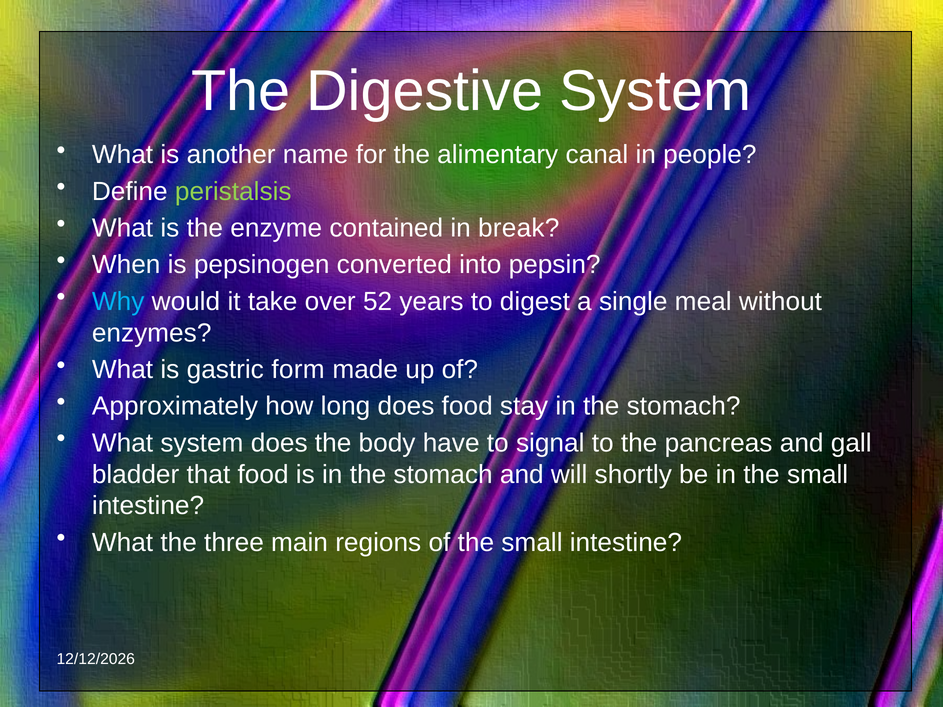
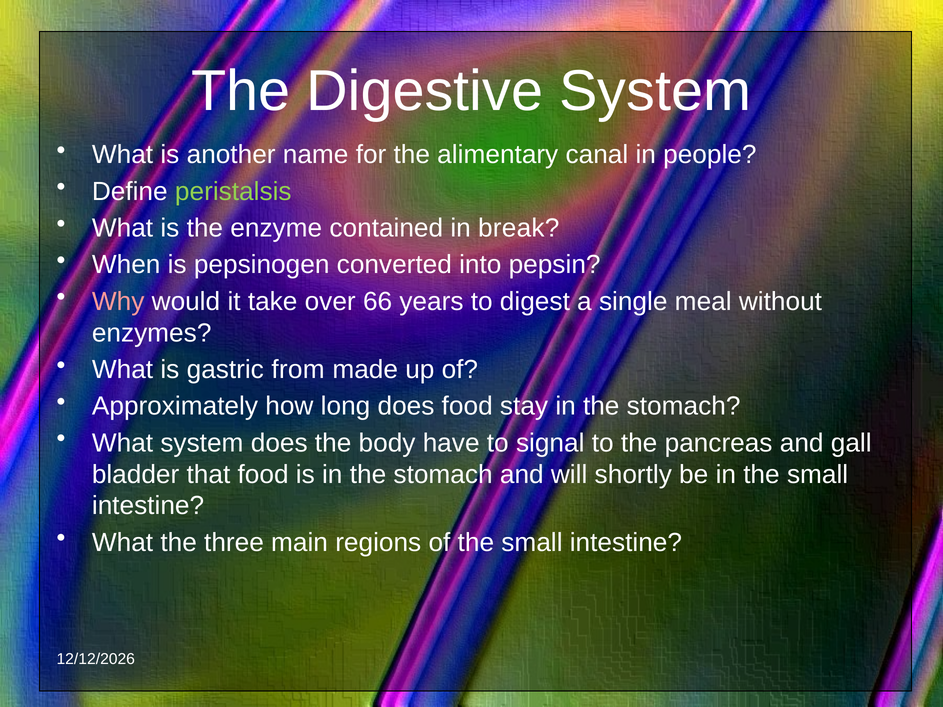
Why colour: light blue -> pink (118, 302)
52: 52 -> 66 (378, 302)
form: form -> from (298, 370)
